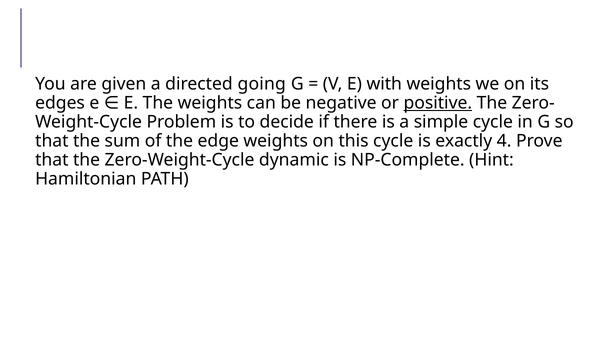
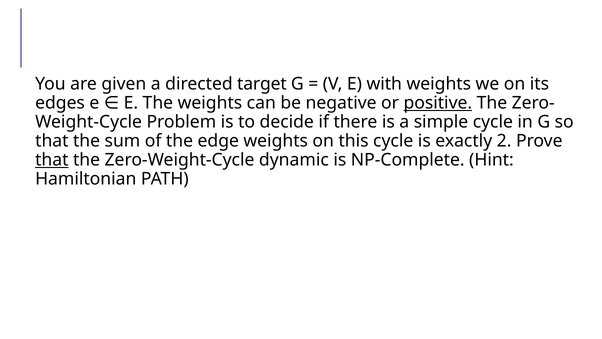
going: going -> target (262, 84)
4: 4 -> 2 (504, 141)
that underline: none -> present (52, 160)
